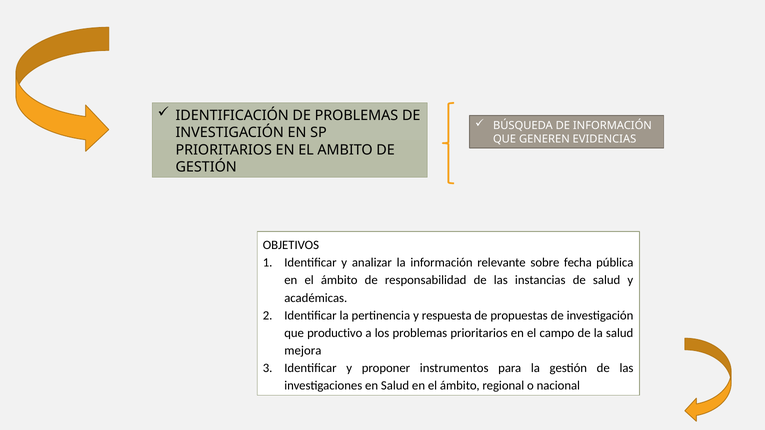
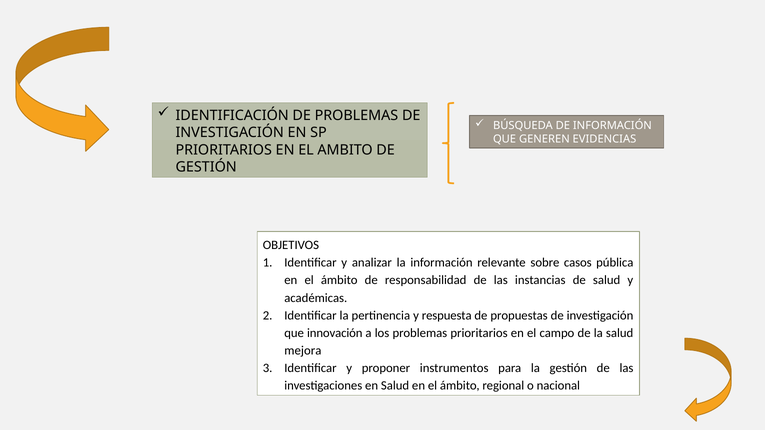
fecha: fecha -> casos (578, 263)
productivo: productivo -> innovación (335, 333)
